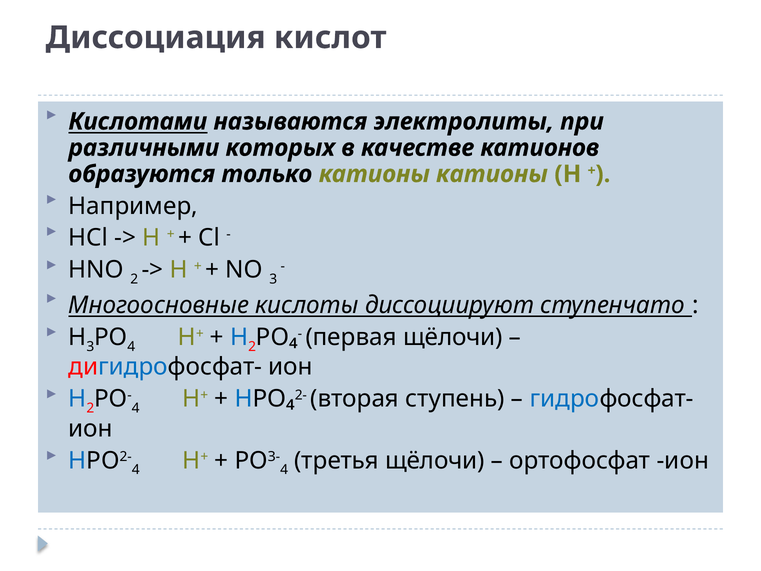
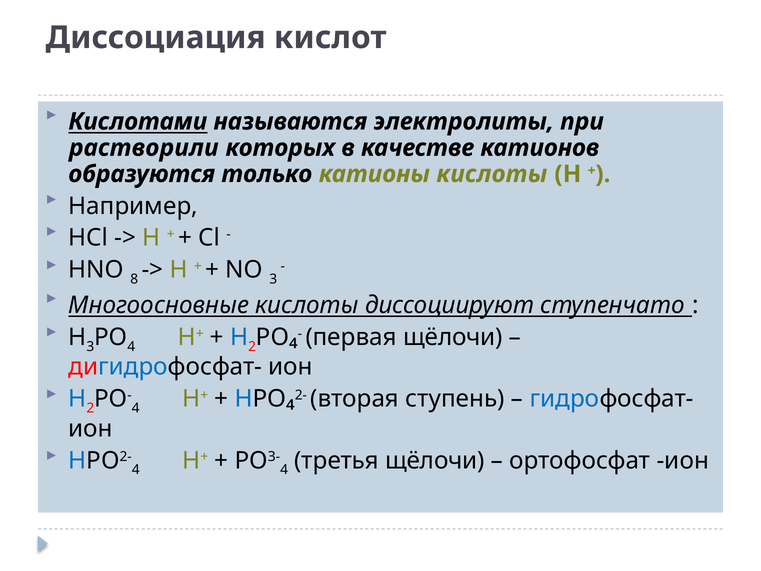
различными: различными -> растворили (144, 148)
катионы катионы: катионы -> кислоты (492, 174)
HNO 2: 2 -> 8 (134, 279)
